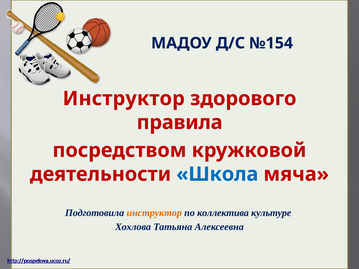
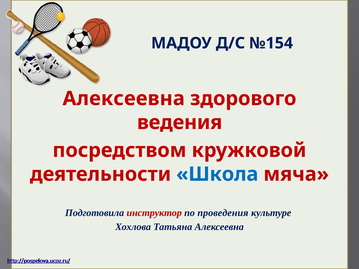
Инструктор: Инструктор -> Алексеевна (124, 99)
правила: правила -> ведения (180, 123)
инструктор colour: orange -> red (154, 213)
коллектива: коллектива -> проведения (223, 213)
